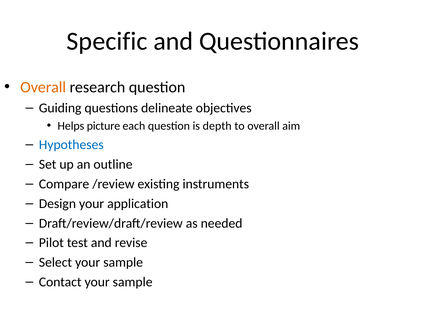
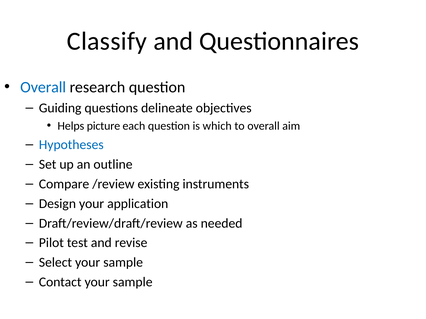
Specific: Specific -> Classify (107, 41)
Overall colour: orange -> blue (43, 87)
depth: depth -> which (217, 126)
